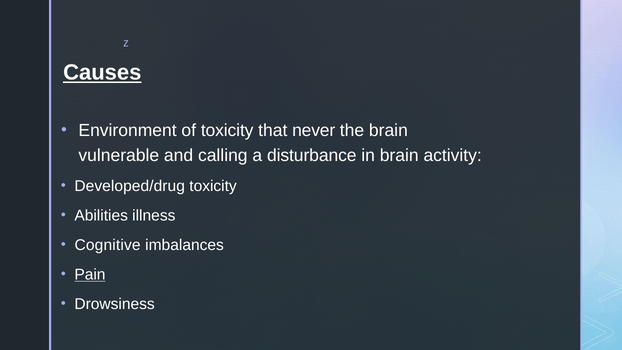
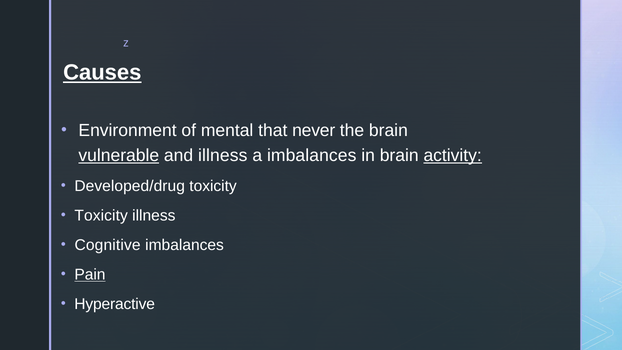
of toxicity: toxicity -> mental (227, 130)
vulnerable underline: none -> present (119, 155)
and calling: calling -> illness (223, 155)
a disturbance: disturbance -> imbalances (312, 155)
activity underline: none -> present (453, 155)
Abilities: Abilities -> Toxicity (101, 215)
Drowsiness: Drowsiness -> Hyperactive (115, 304)
